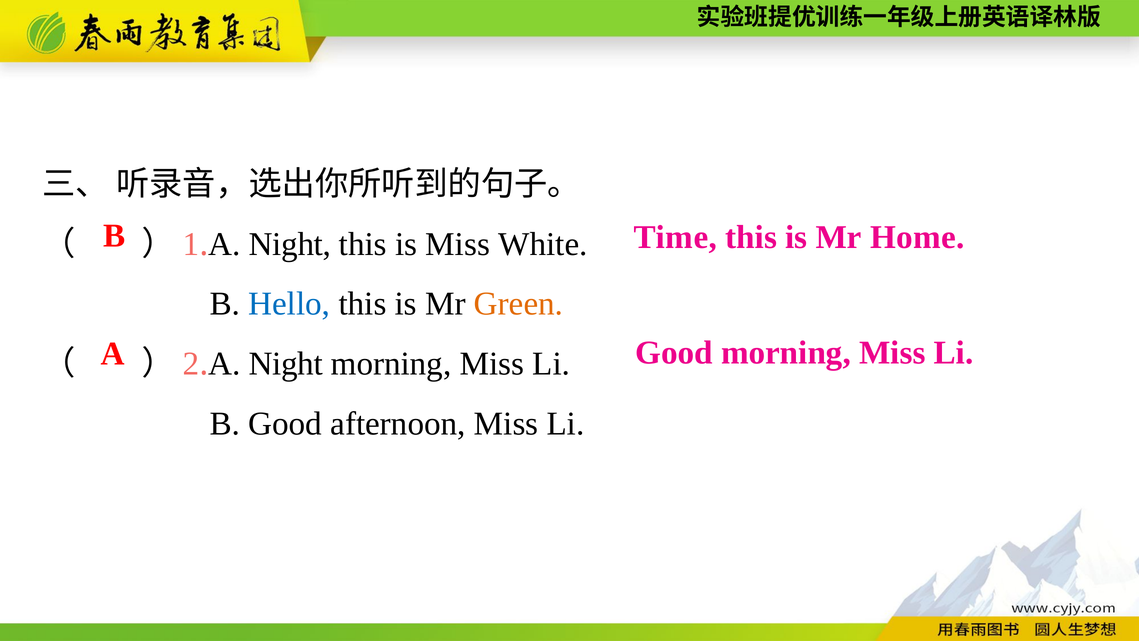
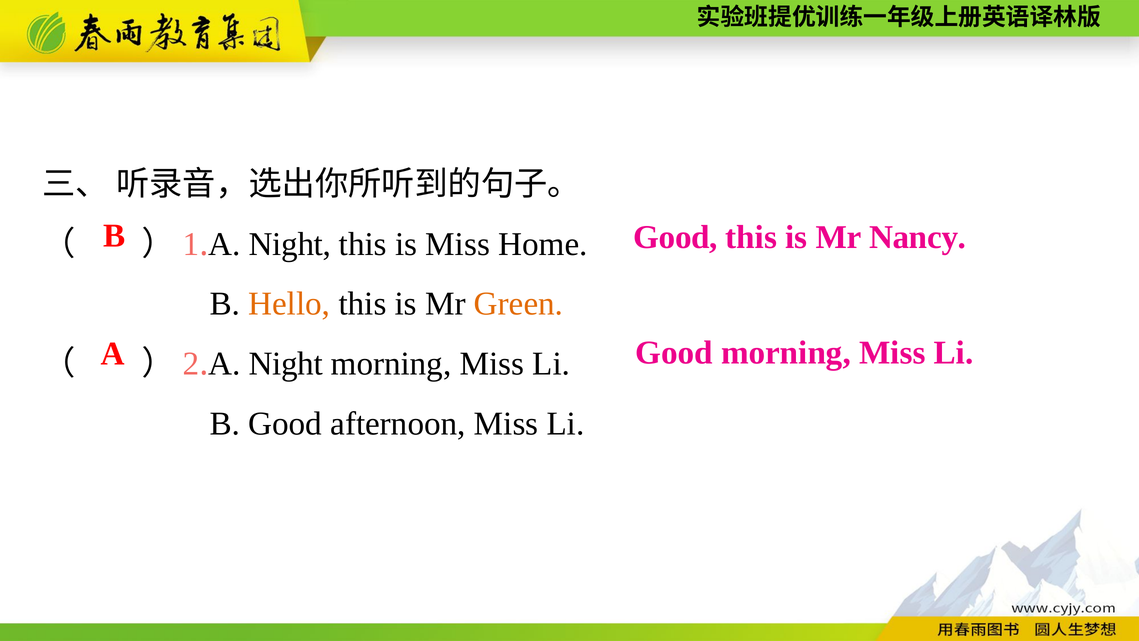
Time: Time -> Good (676, 237)
Home: Home -> Nancy (918, 237)
White: White -> Home (543, 244)
Hello colour: blue -> orange (289, 304)
